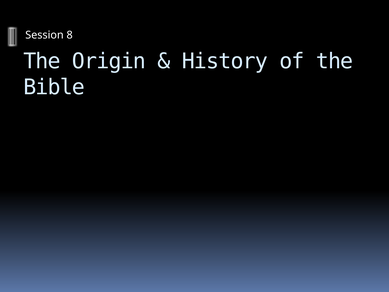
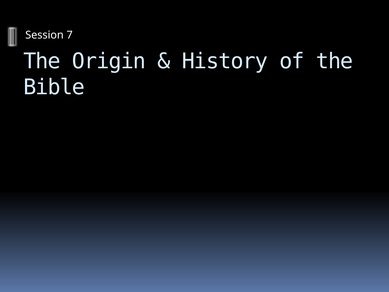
8: 8 -> 7 (70, 35)
